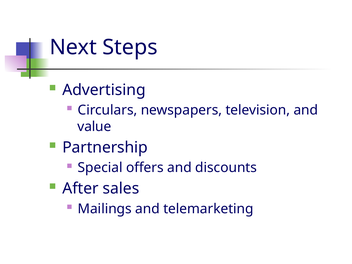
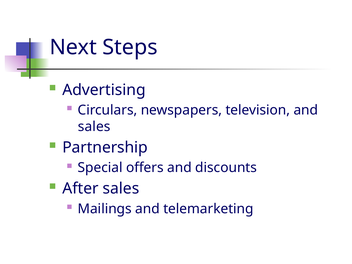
value: value -> sales (94, 127)
